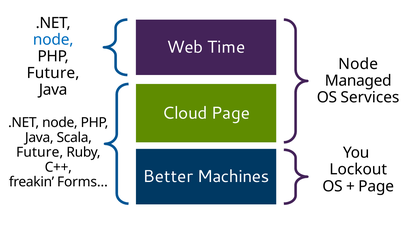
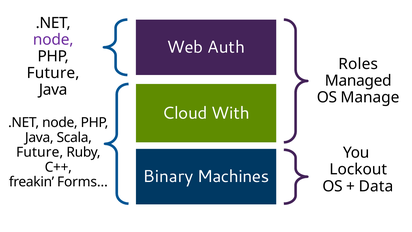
node colour: blue -> purple (53, 40)
Time: Time -> Auth (226, 47)
Node: Node -> Roles (358, 64)
Services: Services -> Manage (370, 97)
Cloud Page: Page -> With (231, 113)
Better: Better -> Binary (168, 176)
Page: Page -> Data (376, 186)
